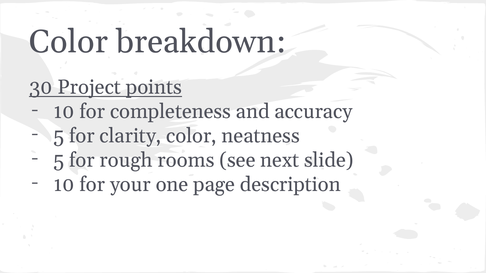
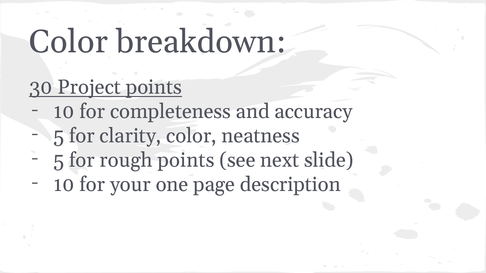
rough rooms: rooms -> points (186, 160)
